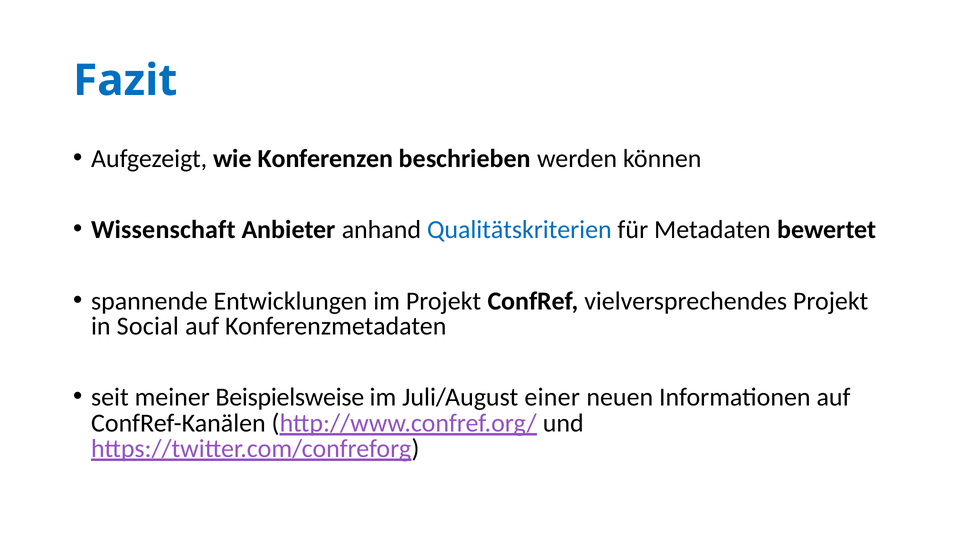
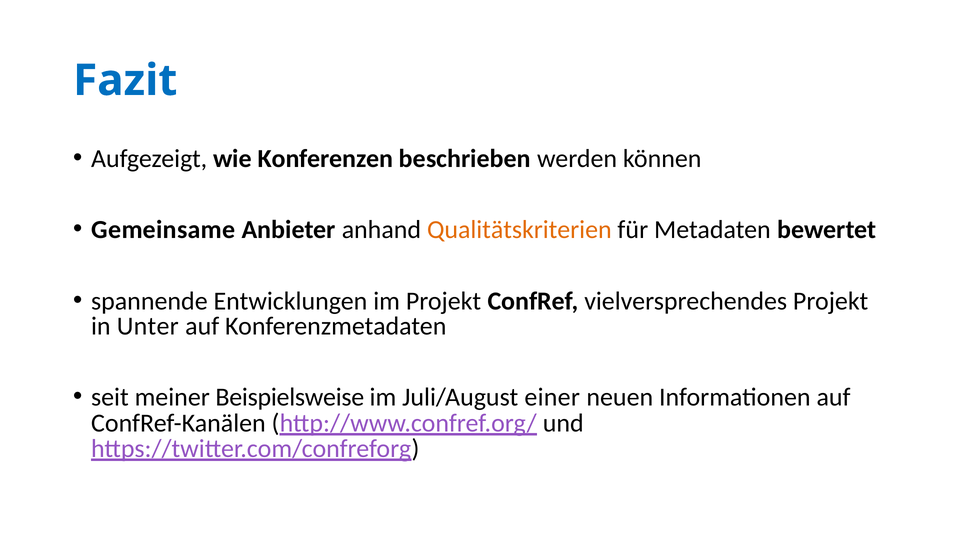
Wissenschaft: Wissenschaft -> Gemeinsame (163, 230)
Qualitätskriterien colour: blue -> orange (519, 230)
Social: Social -> Unter (148, 326)
